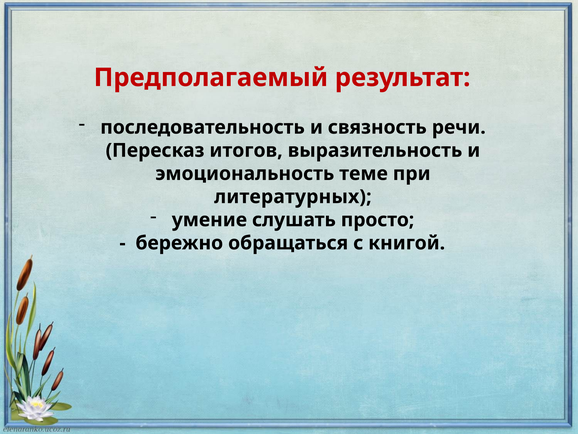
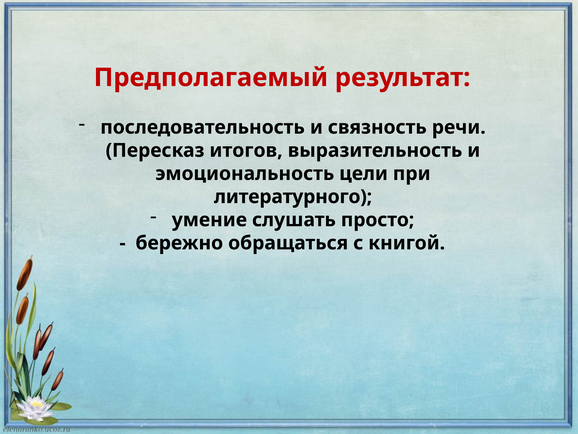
теме: теме -> цели (364, 173)
литературных: литературных -> литературного (293, 197)
